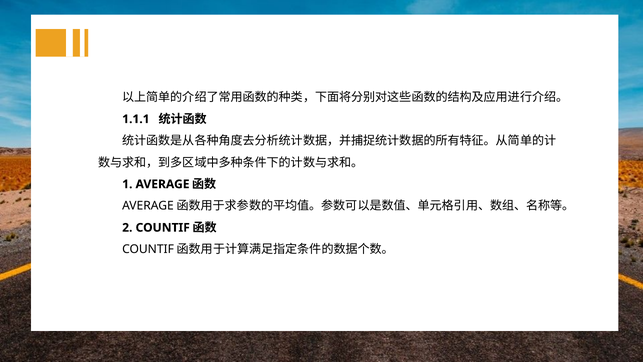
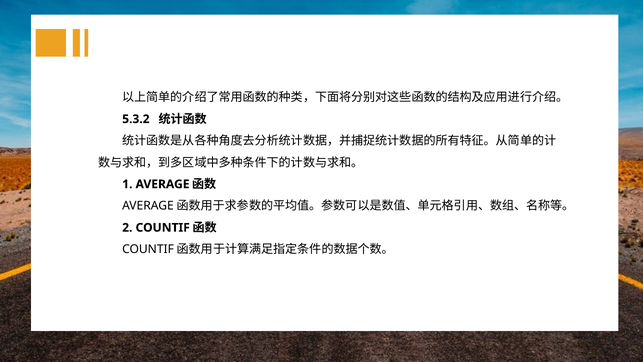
1.1.1: 1.1.1 -> 5.3.2 (136, 119)
